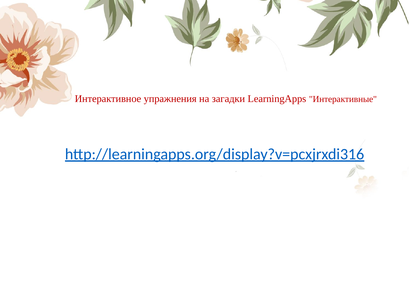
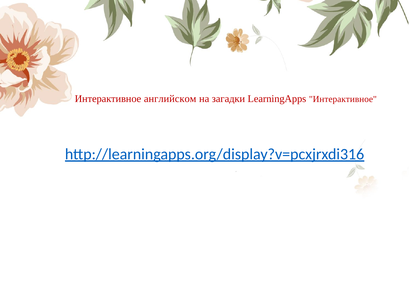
упражнения: упражнения -> английском (170, 99)
LearningApps Интерактивные: Интерактивные -> Интерактивное (343, 99)
